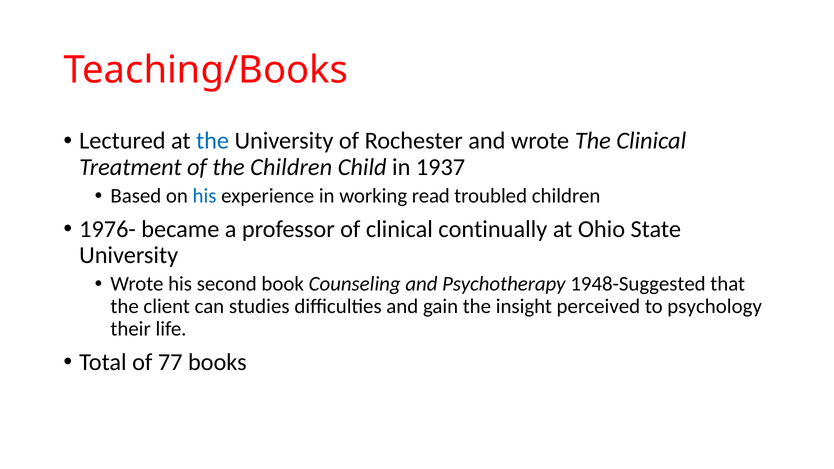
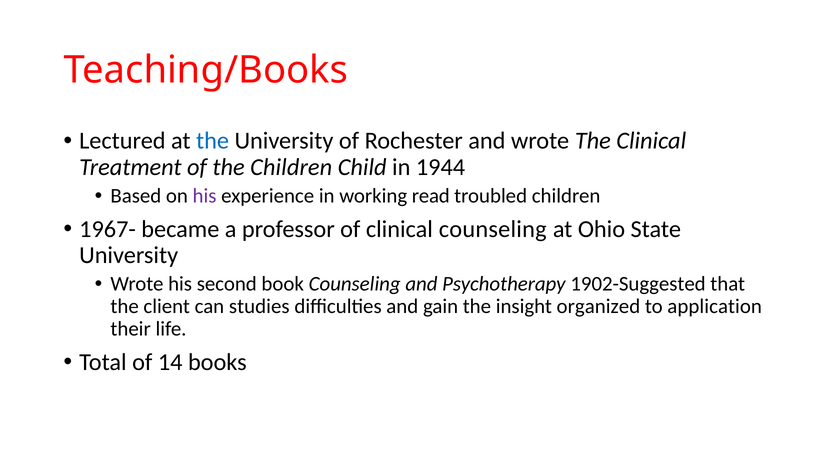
1937: 1937 -> 1944 (441, 167)
his colour: blue -> purple (205, 196)
1976-: 1976- -> 1967- (108, 229)
clinical continually: continually -> counseling (493, 229)
1948-Suggested: 1948-Suggested -> 1902-Suggested (638, 284)
perceived: perceived -> organized (598, 307)
psychology: psychology -> application (715, 307)
77: 77 -> 14 (170, 362)
